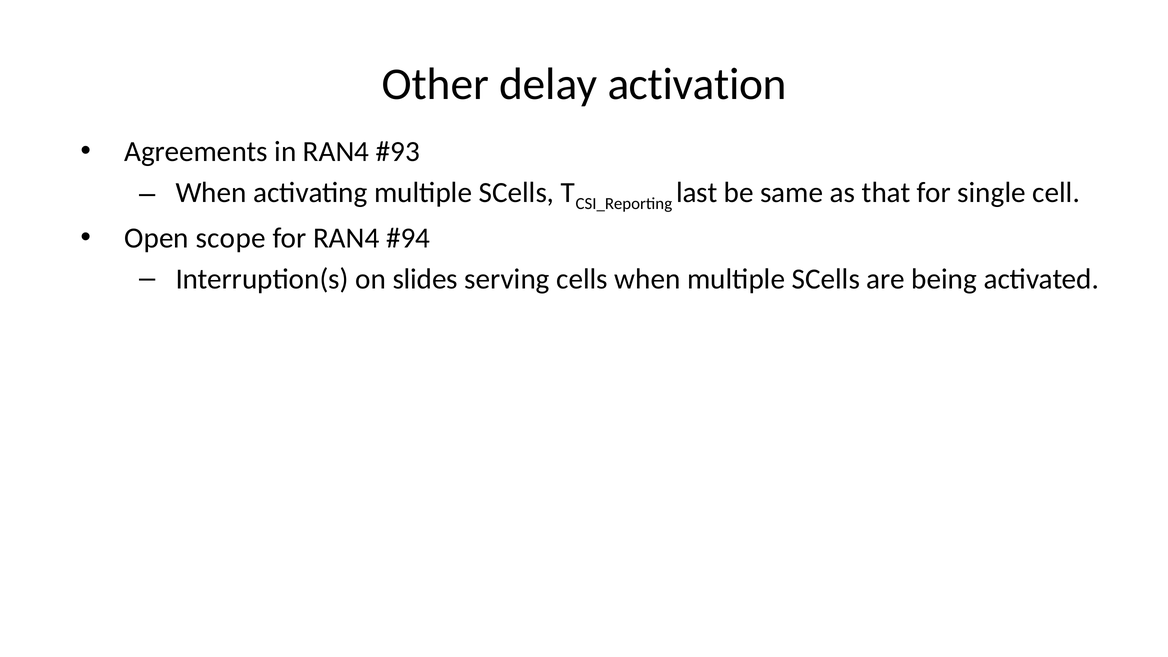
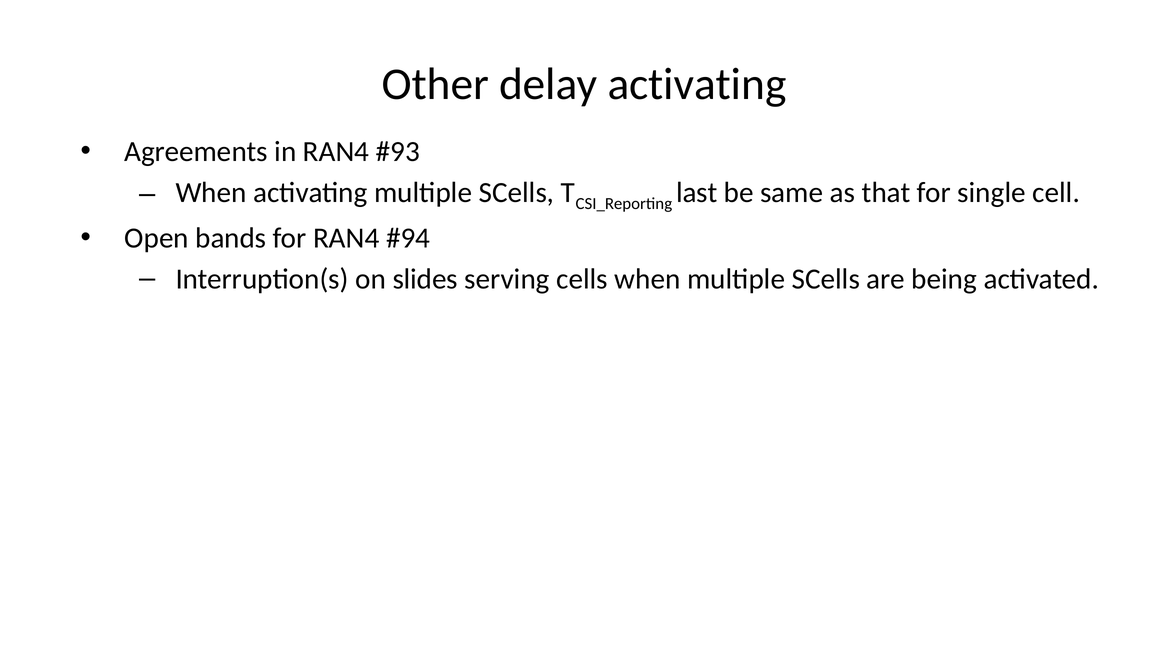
delay activation: activation -> activating (697, 84)
scope: scope -> bands (231, 238)
